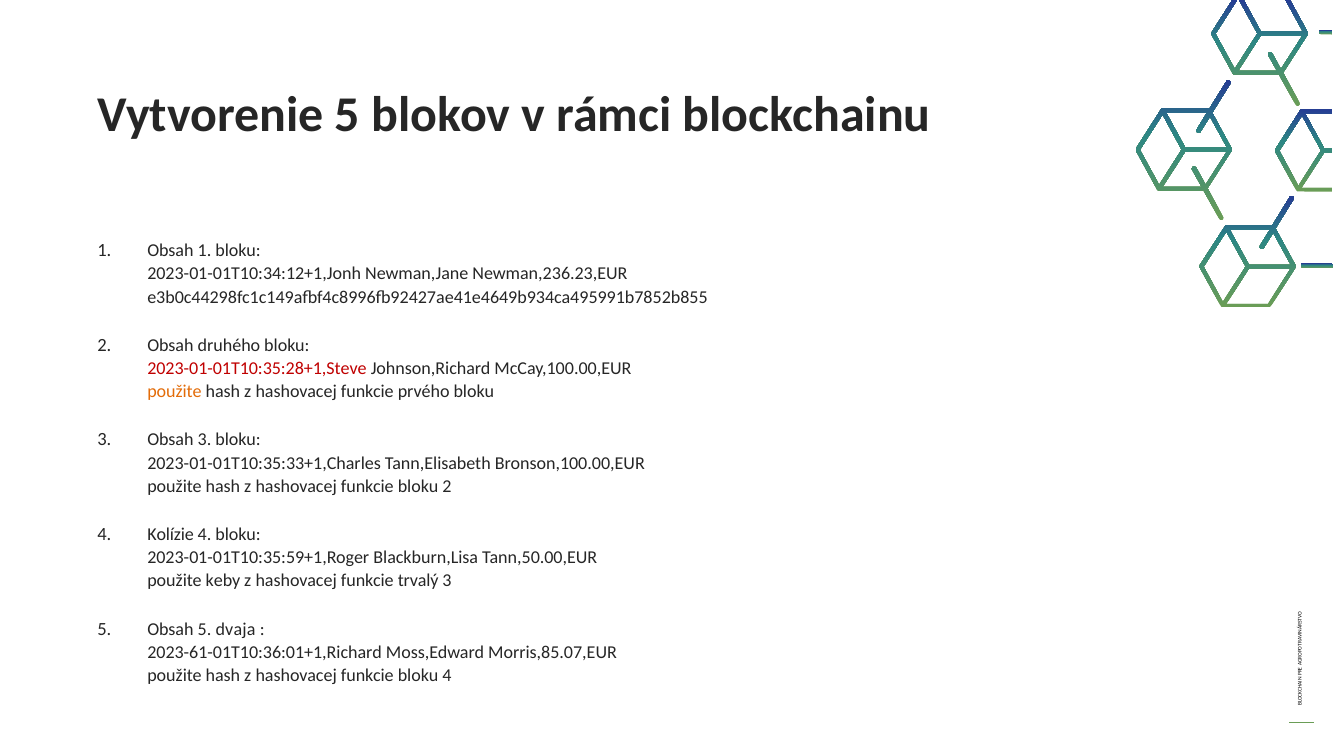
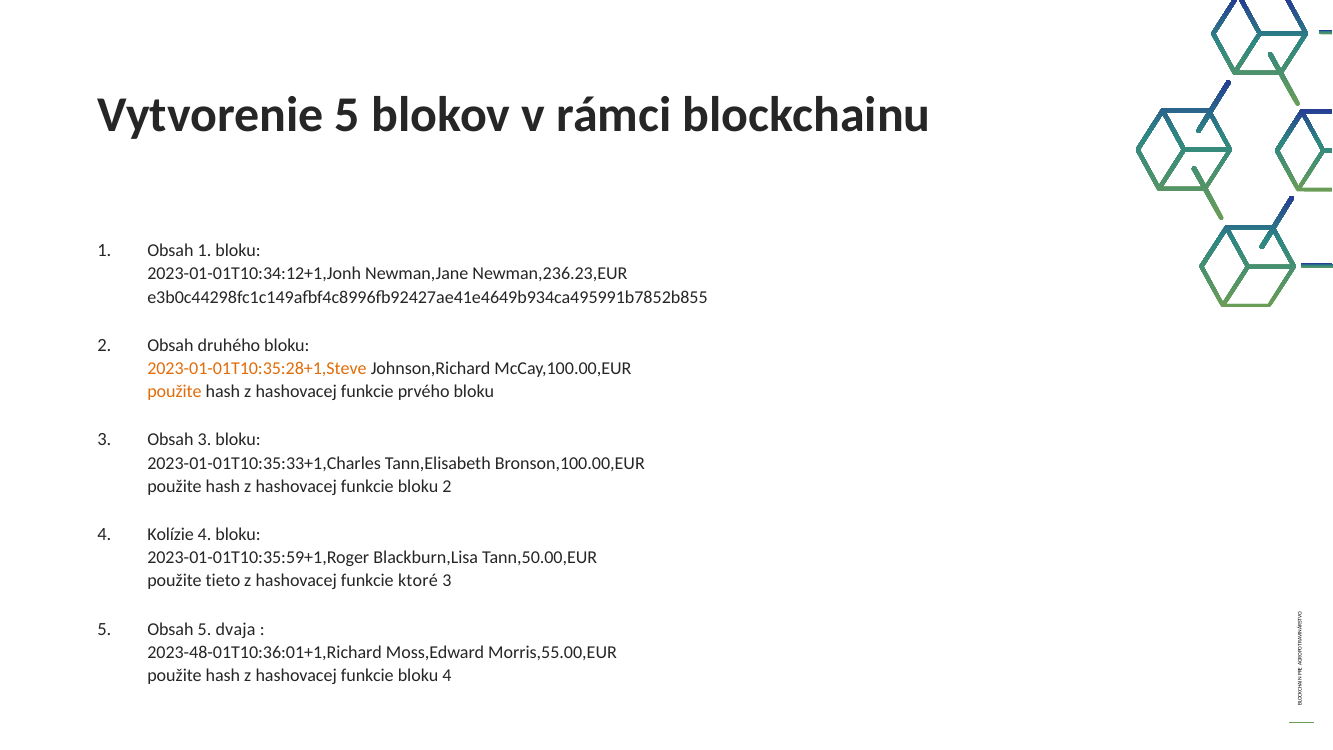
2023-01-01T10:35:28+1,Steve colour: red -> orange (257, 368)
keby: keby -> tieto (223, 581)
trvalý: trvalý -> ktoré (418, 581)
2023-61-01T10:36:01+1,Richard: 2023-61-01T10:36:01+1,Richard -> 2023-48-01T10:36:01+1,Richard (265, 652)
Morris,85.07,EUR: Morris,85.07,EUR -> Morris,55.00,EUR (552, 652)
